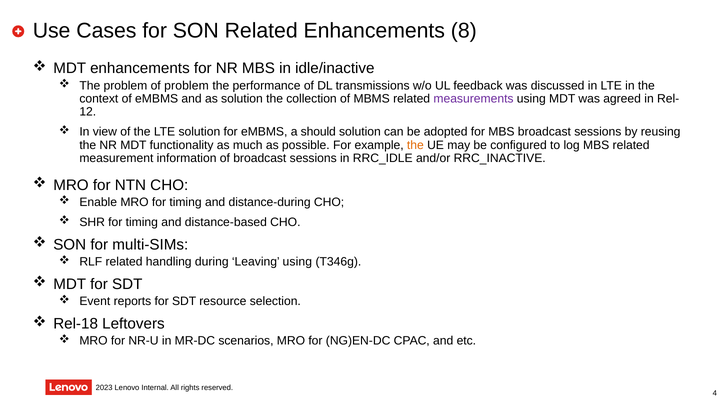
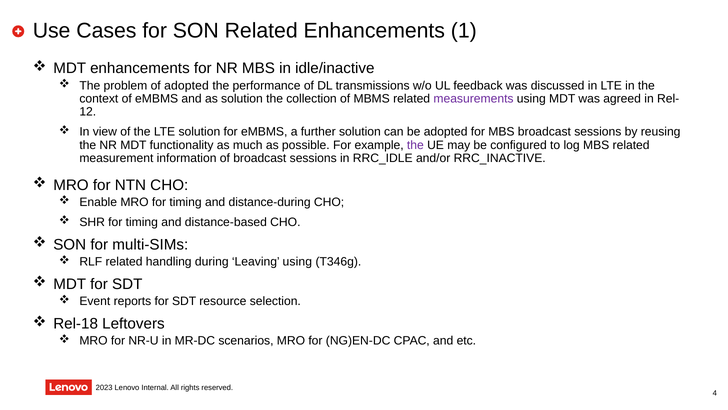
8: 8 -> 1 (464, 31)
of problem: problem -> adopted (187, 86)
should: should -> further (318, 132)
the colour: orange -> purple (415, 145)
